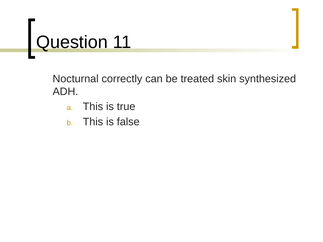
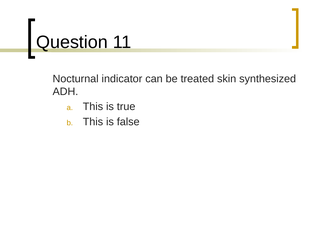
correctly: correctly -> indicator (122, 79)
